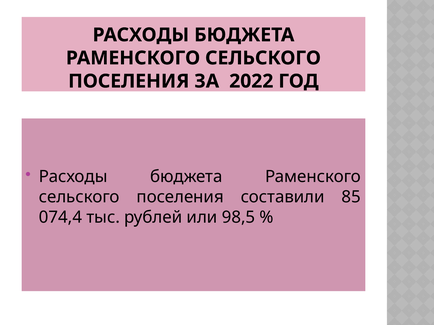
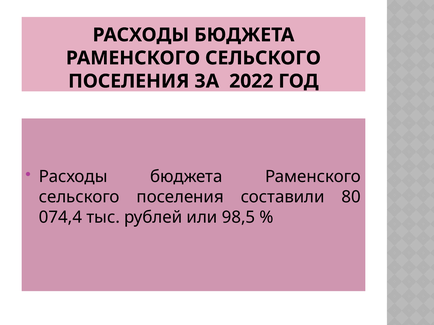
85: 85 -> 80 (351, 197)
